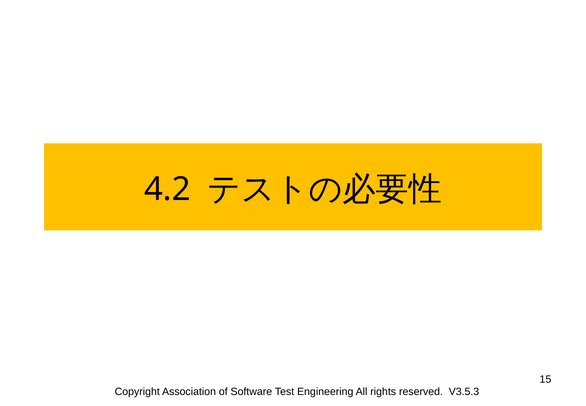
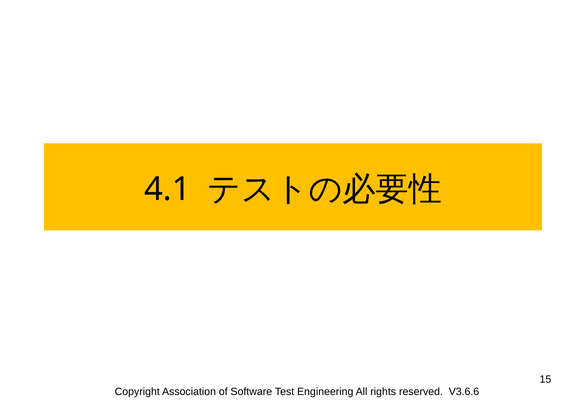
4.2: 4.2 -> 4.1 (167, 189)
V3.5.3: V3.5.3 -> V3.6.6 (464, 392)
